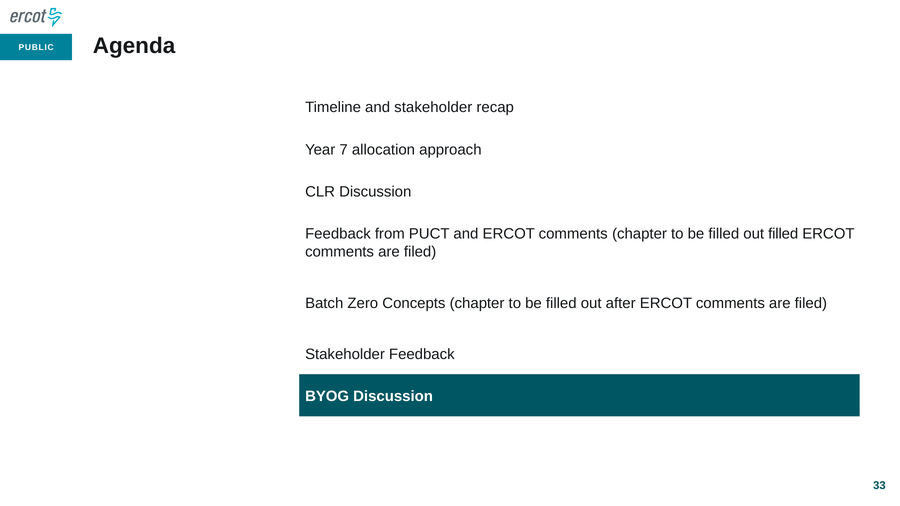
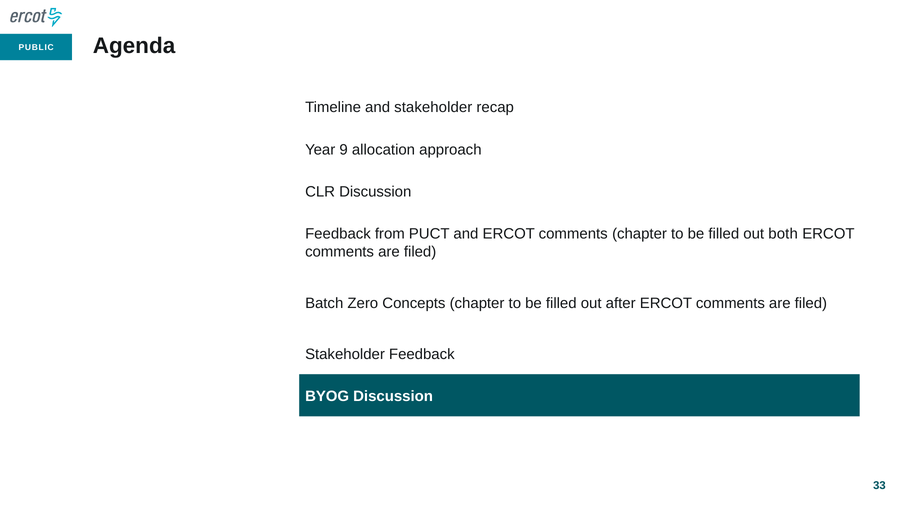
7: 7 -> 9 (344, 150)
out filled: filled -> both (783, 234)
